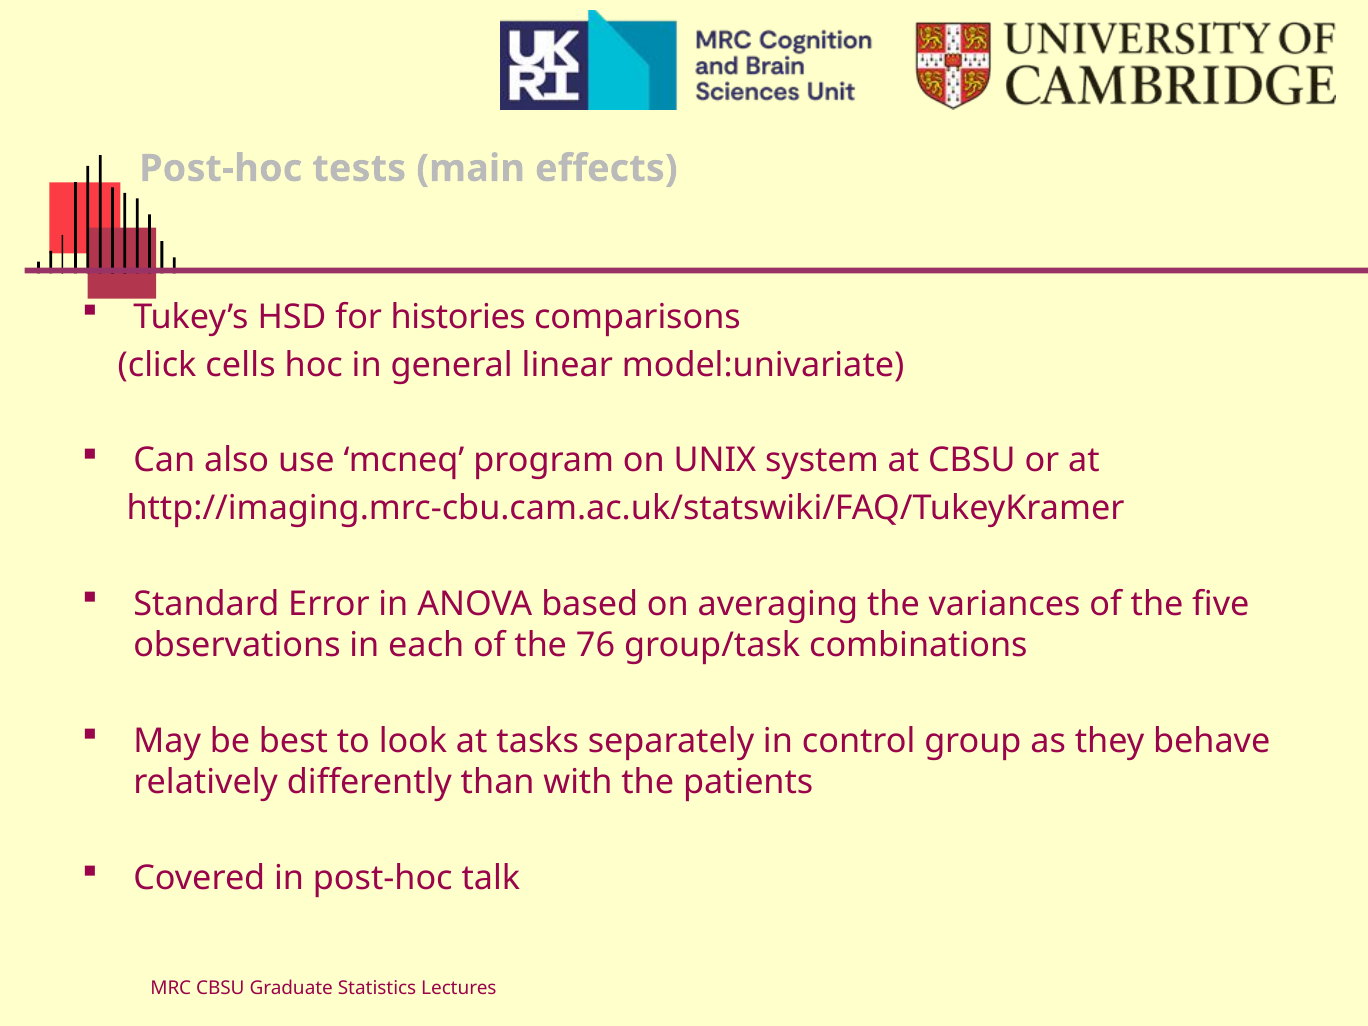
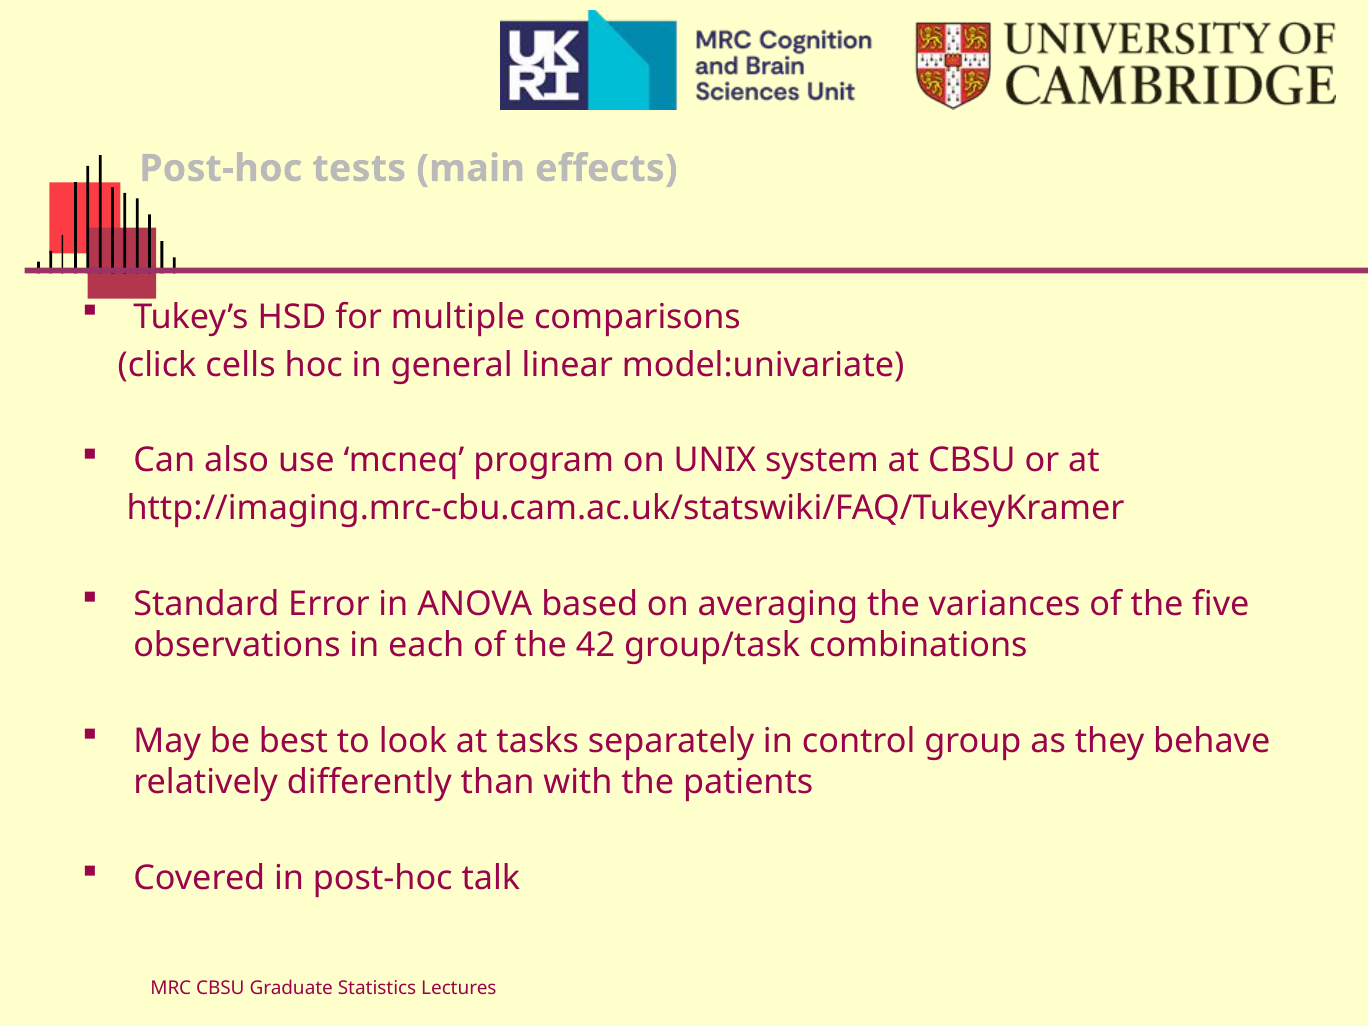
histories: histories -> multiple (458, 317)
76: 76 -> 42 (596, 645)
